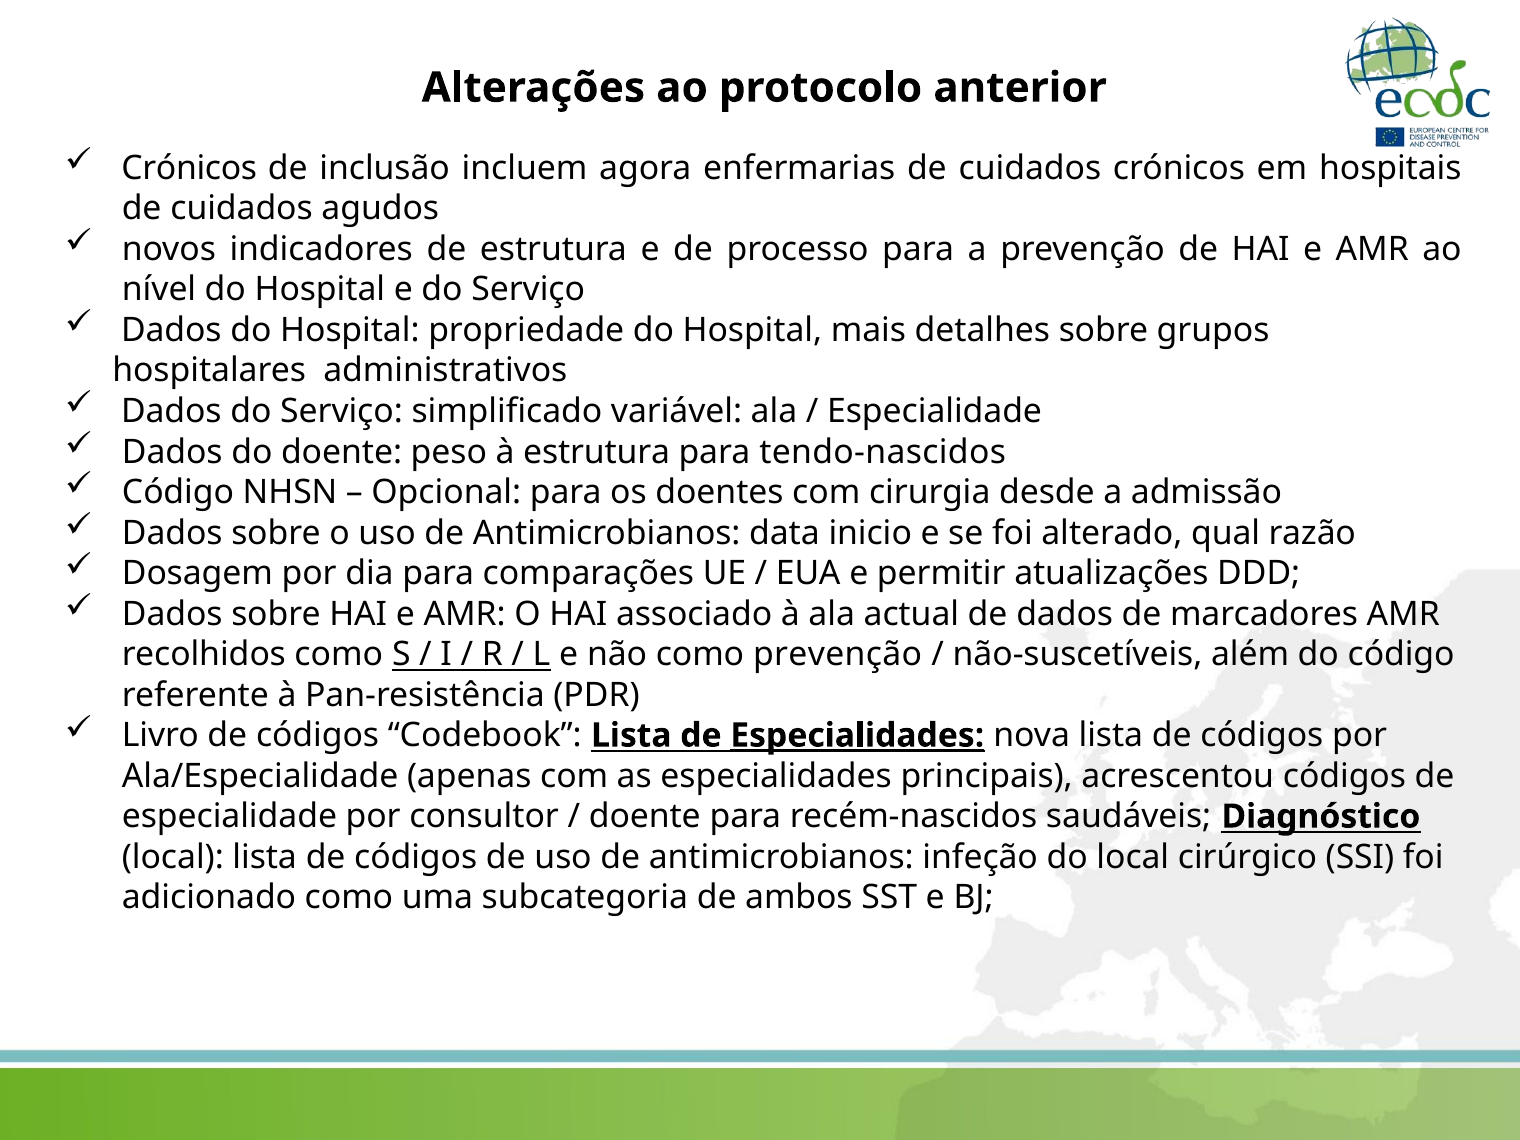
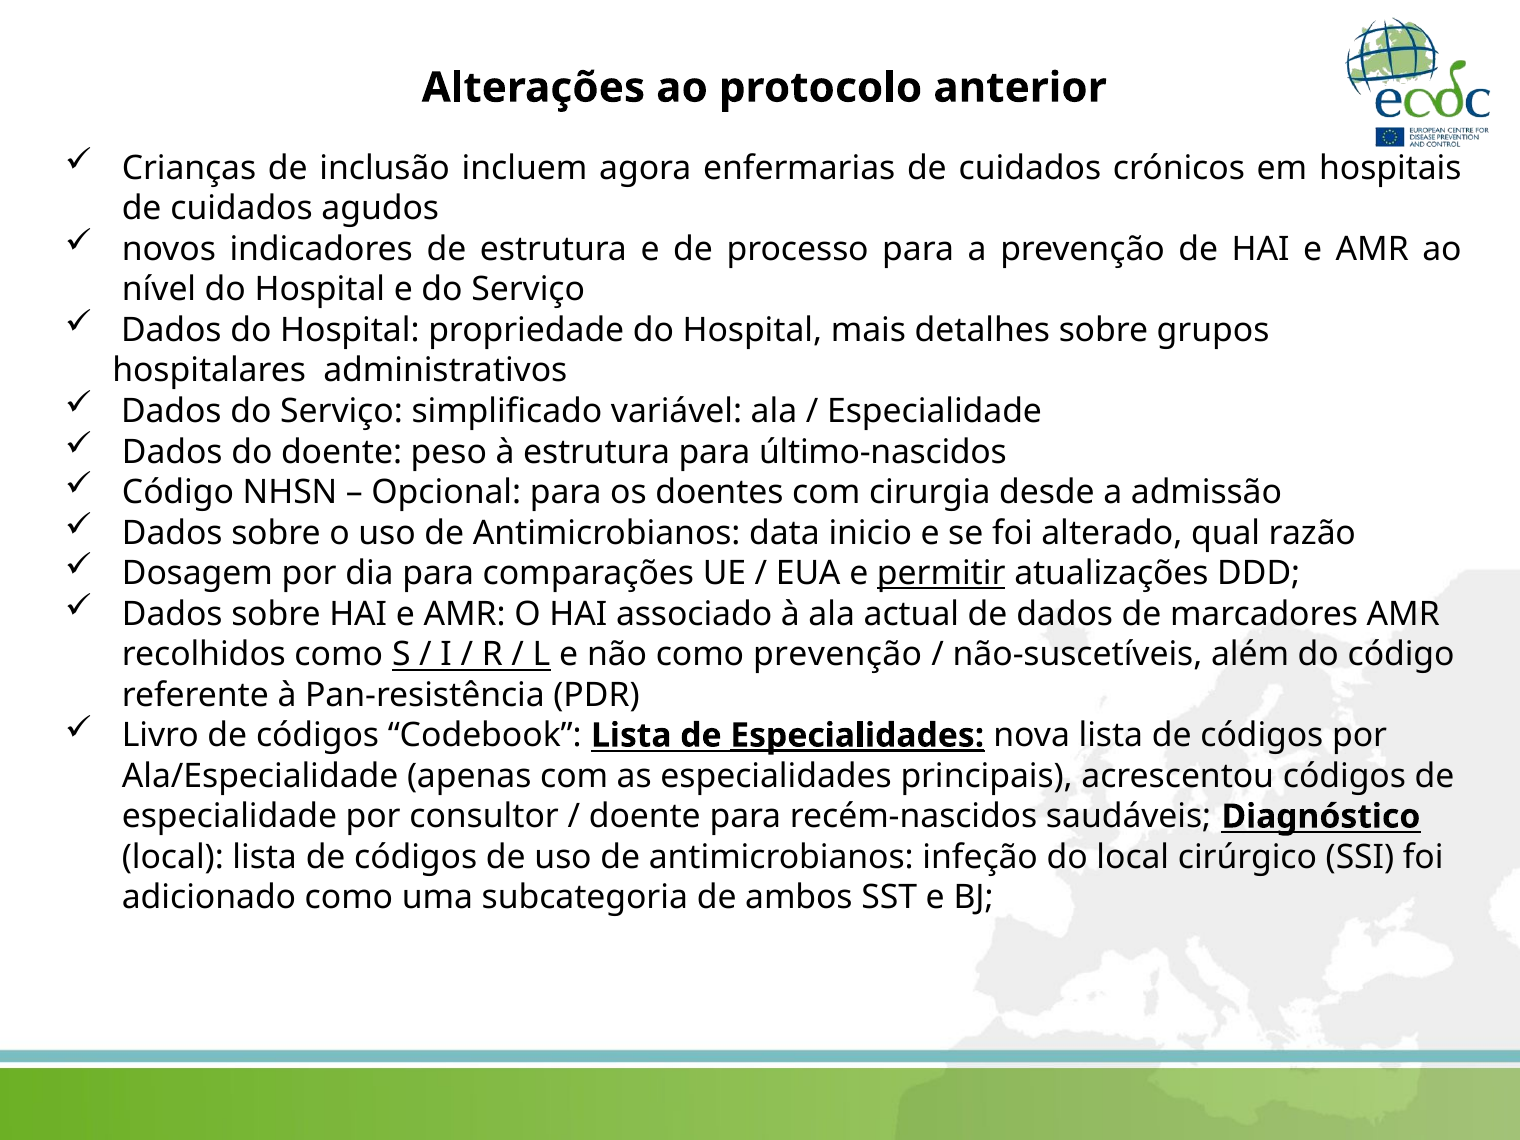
Crónicos: Crónicos -> Crianças (189, 168)
tendo-nascidos: tendo-nascidos -> último-nascidos (883, 452)
permitir underline: none -> present (941, 573)
